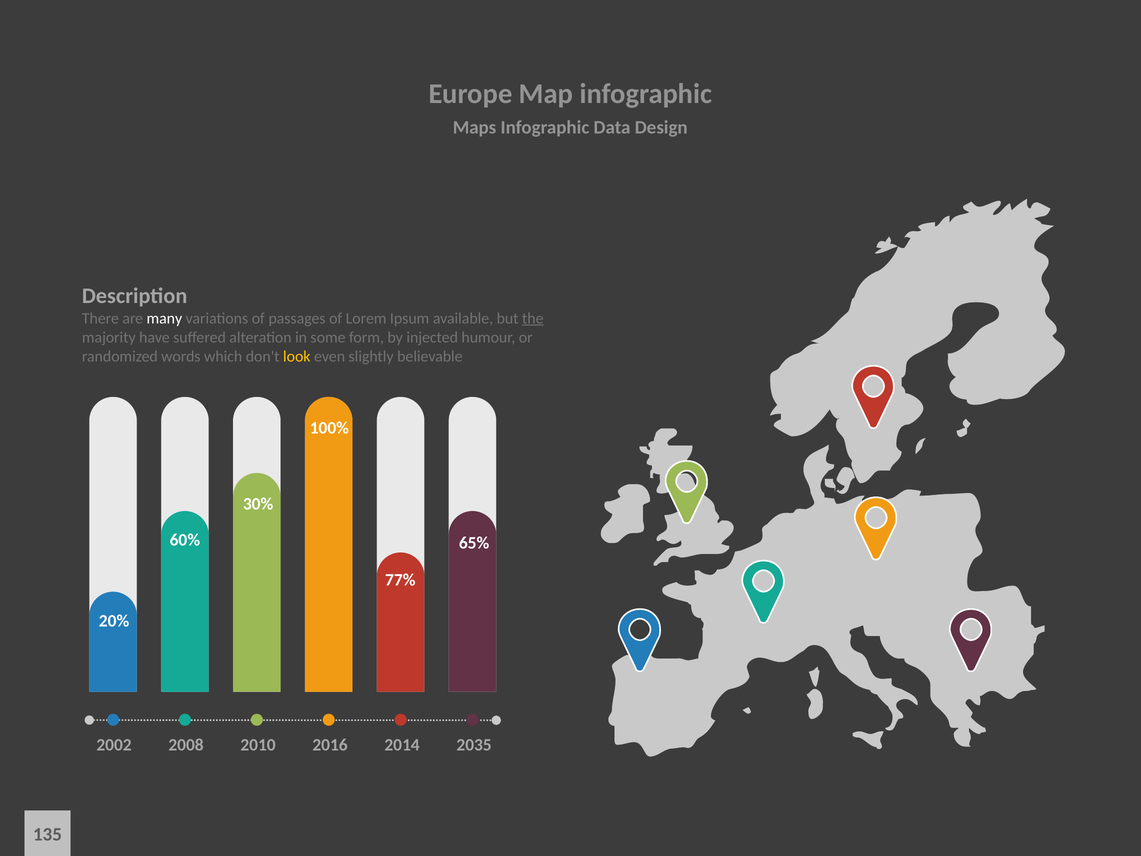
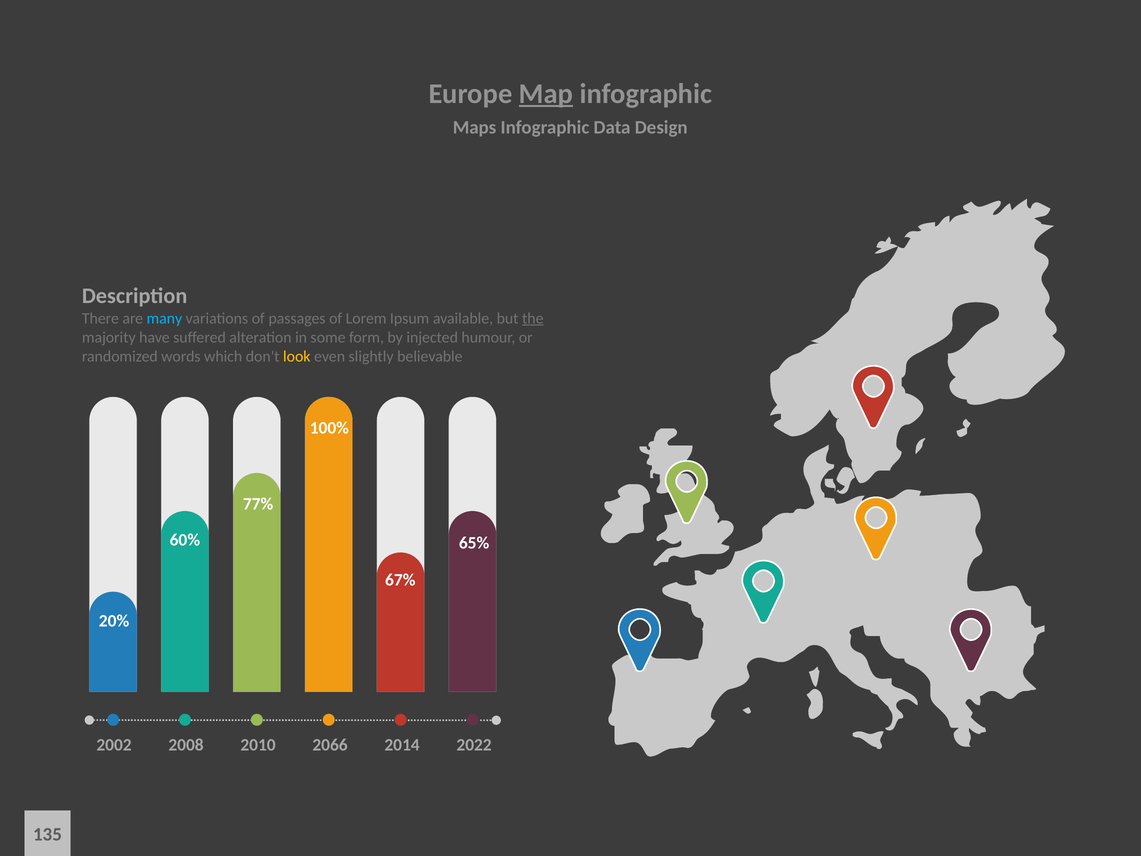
Map underline: none -> present (546, 94)
many colour: white -> light blue (164, 318)
30%: 30% -> 77% (258, 504)
77%: 77% -> 67% (400, 580)
2016: 2016 -> 2066 (330, 745)
2035: 2035 -> 2022 (474, 745)
